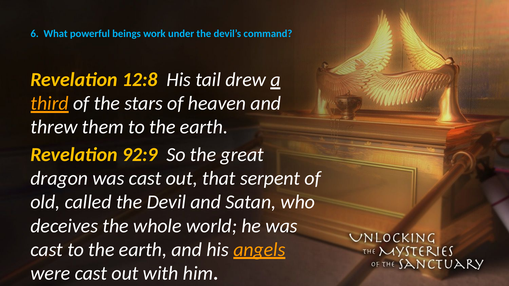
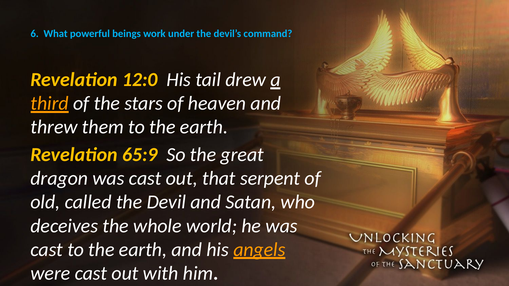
12:8: 12:8 -> 12:0 (140, 80)
92:9: 92:9 -> 65:9 (140, 155)
